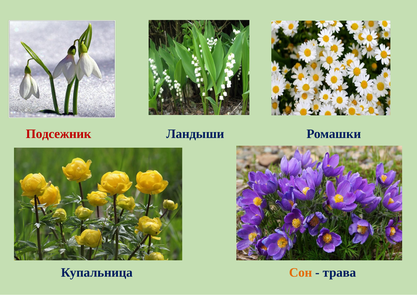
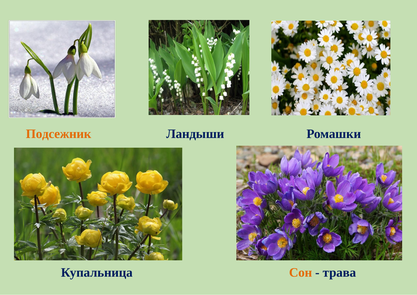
Подсежник colour: red -> orange (59, 134)
